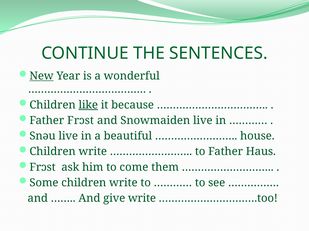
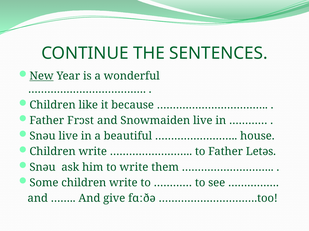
like underline: present -> none (88, 105)
Haus: Haus -> Letəs (261, 152)
Frɔst: Frɔst -> Snəu (43, 168)
to come: come -> write (134, 168)
give write: write -> fɑːðə (142, 199)
